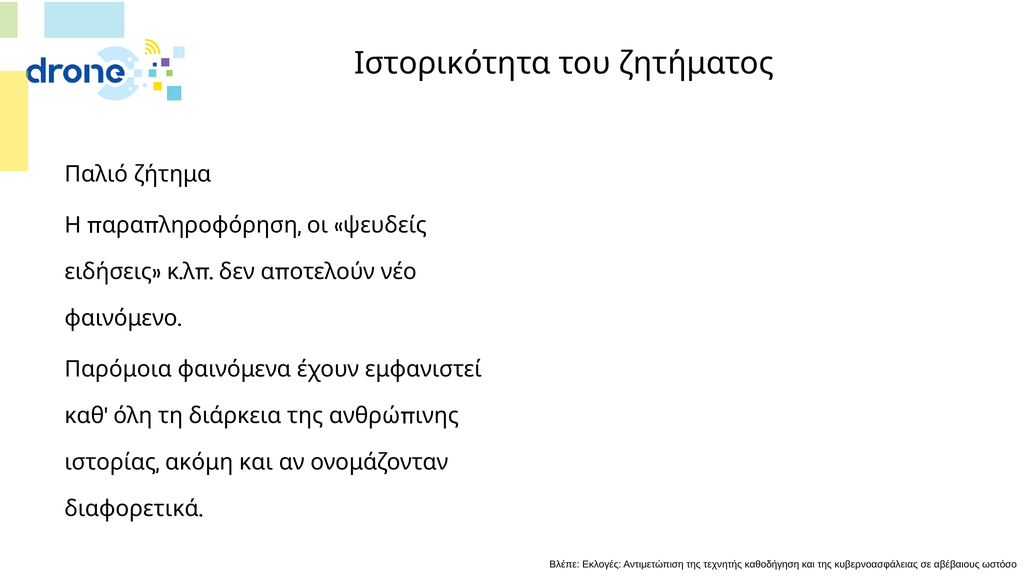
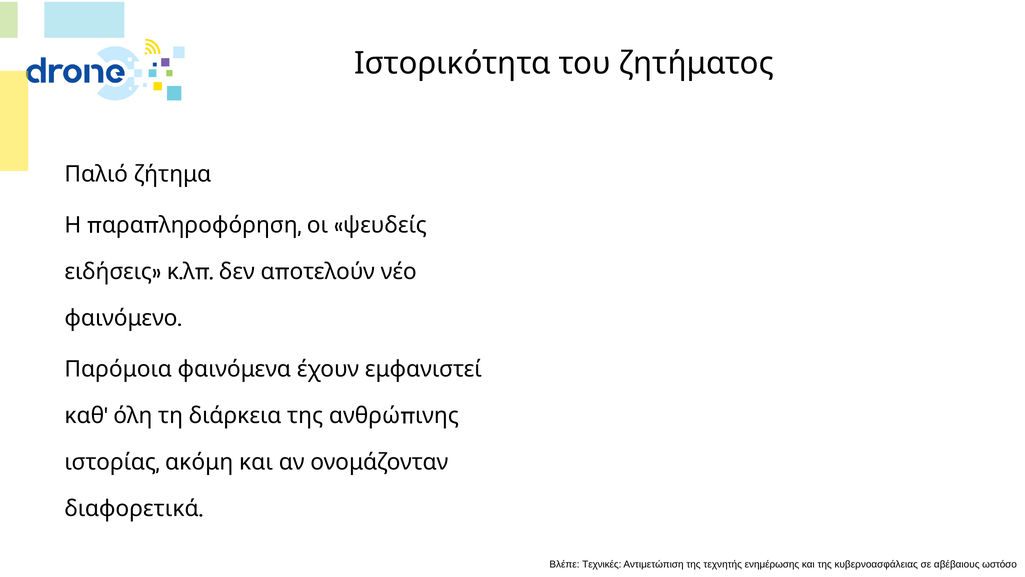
Εκλογές: Εκλογές -> Τεχνικές (602, 564)
καθοδήγηση: καθοδήγηση -> ενημέρωσης (772, 564)
